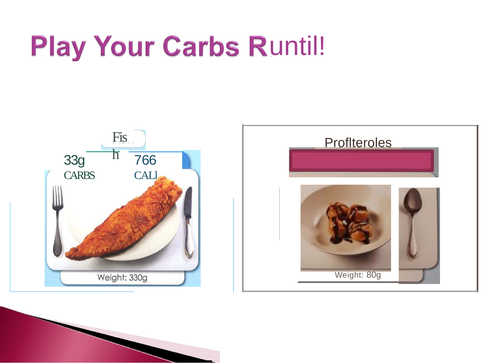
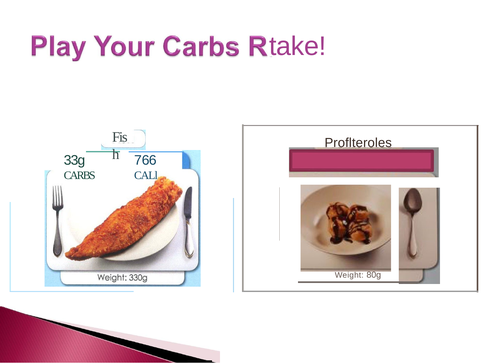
until: until -> take (298, 46)
